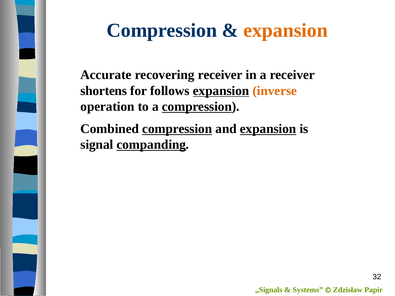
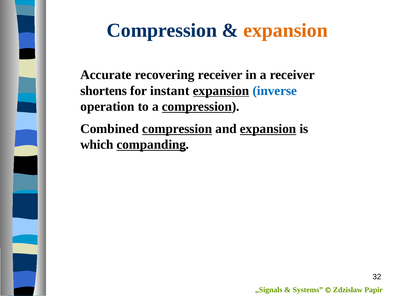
follows: follows -> instant (170, 91)
inverse colour: orange -> blue (275, 91)
signal: signal -> which (97, 145)
